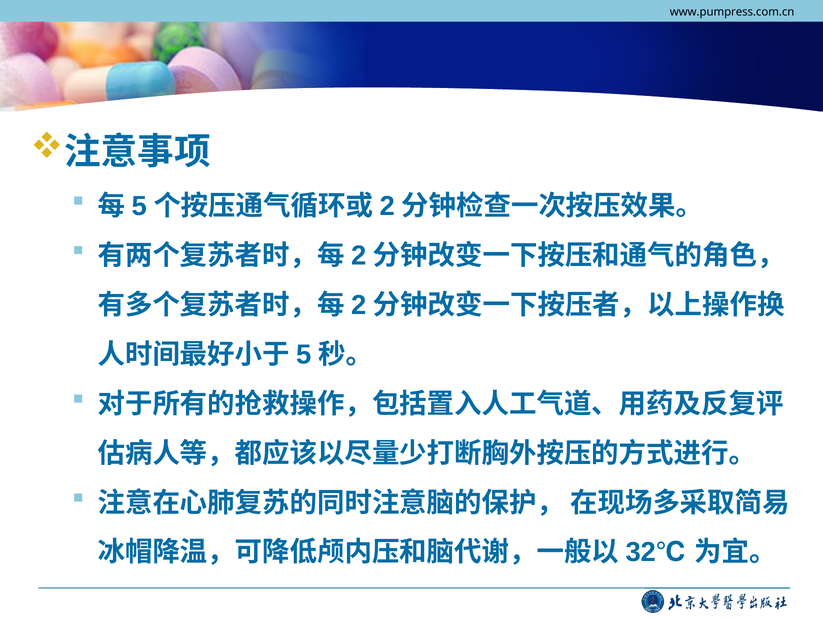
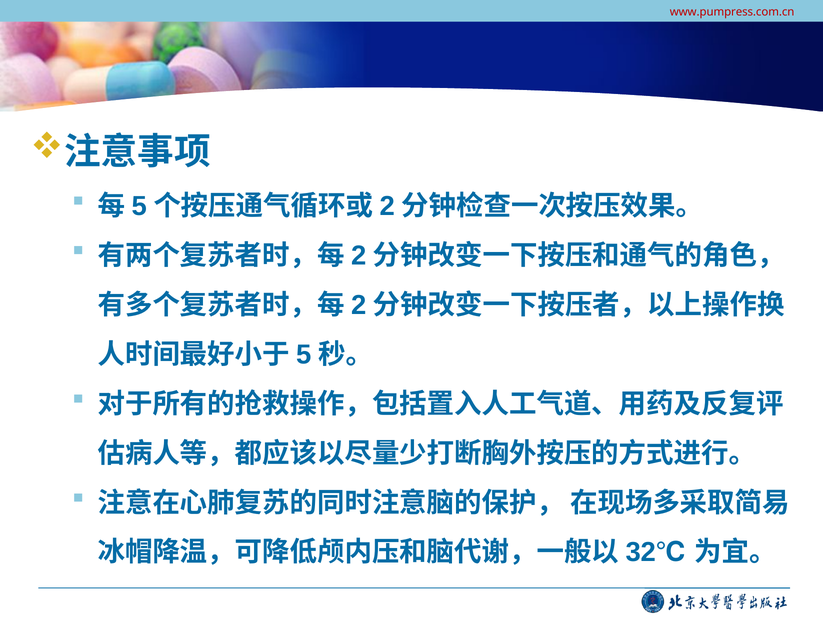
www.pumpress.com.cn colour: black -> red (732, 12)
